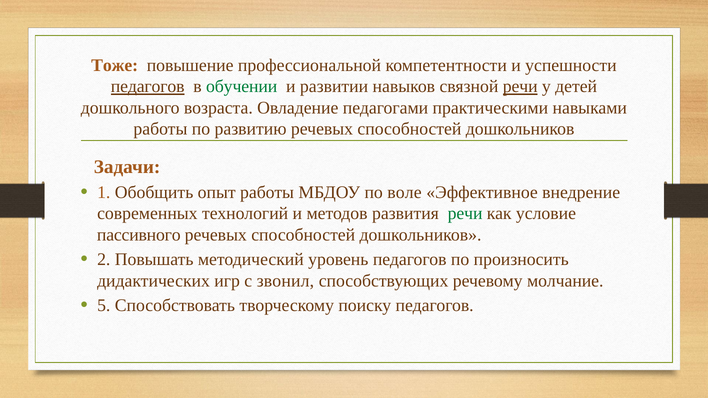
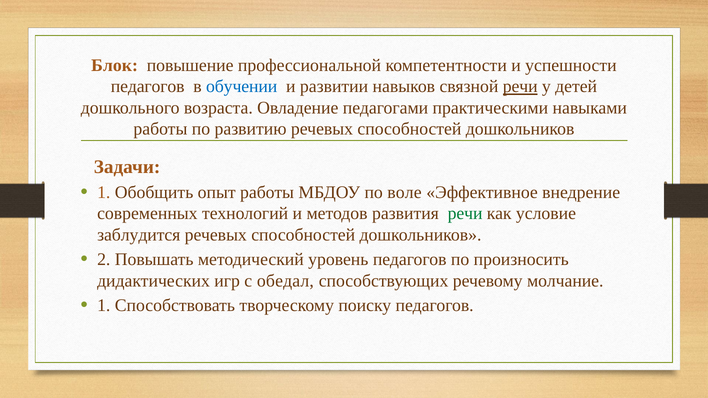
Тоже: Тоже -> Блок (115, 65)
педагогов underline: present -> none (148, 87)
обучении colour: green -> blue (242, 87)
пассивного: пассивного -> заблудится (139, 235)
звонил: звонил -> обедал (285, 281)
5: 5 -> 1 (104, 306)
